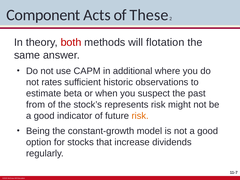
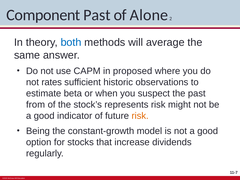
Component Acts: Acts -> Past (97, 15)
These: These -> Alone (149, 15)
both colour: red -> blue (71, 42)
flotation: flotation -> average (165, 42)
additional: additional -> proposed (133, 71)
